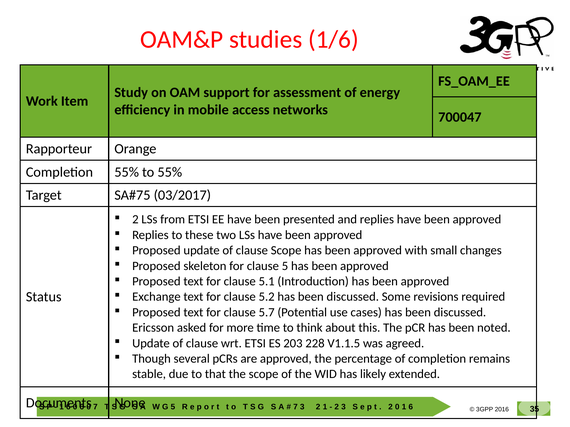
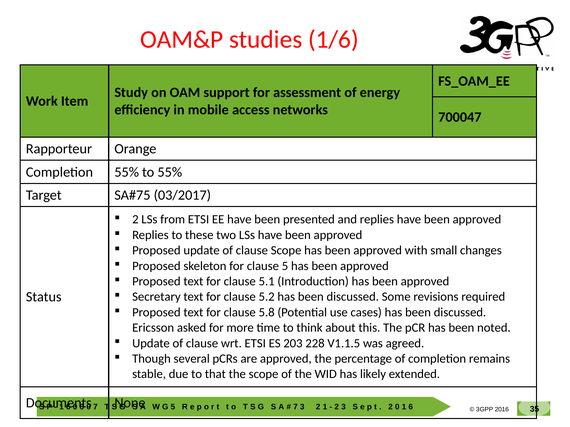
Exchange: Exchange -> Secretary (156, 297)
5.7: 5.7 -> 5.8 (267, 313)
